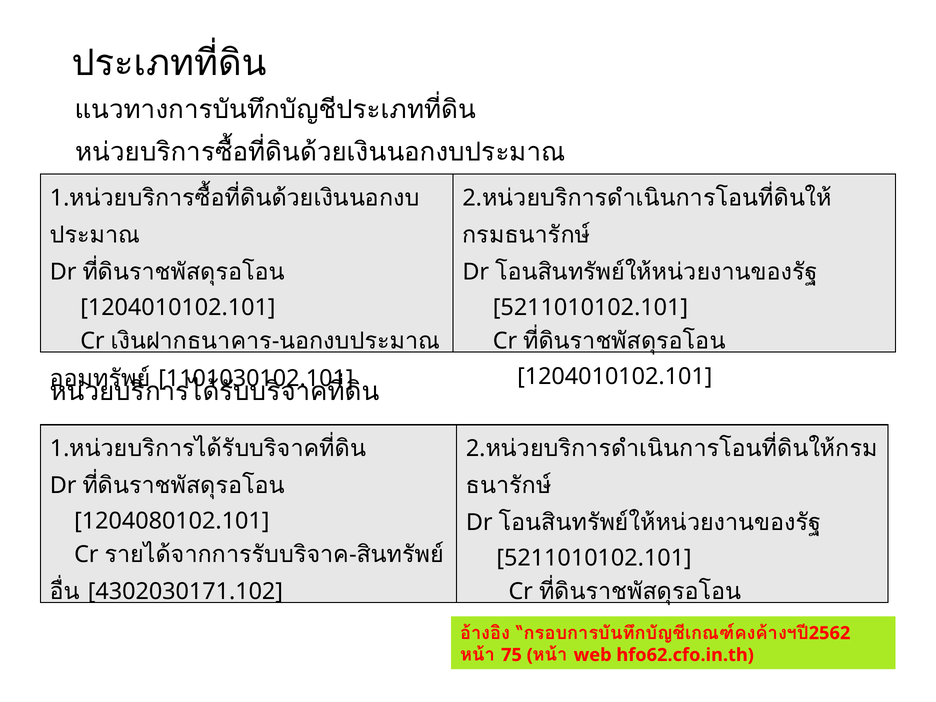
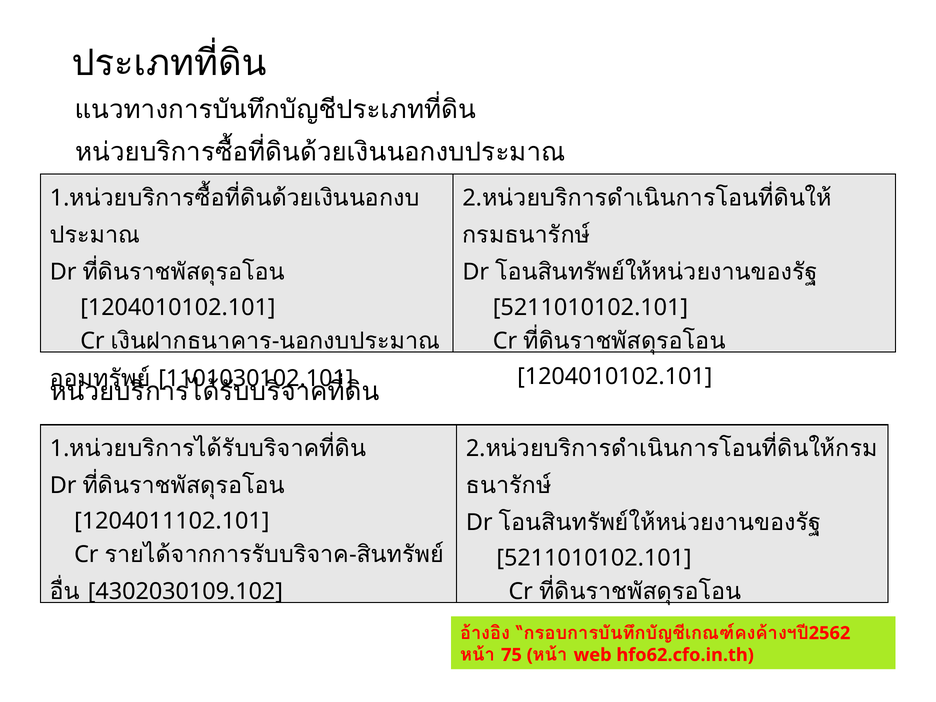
1204080102.101: 1204080102.101 -> 1204011102.101 (172, 521)
4302030171.102: 4302030171.102 -> 4302030109.102 (185, 592)
